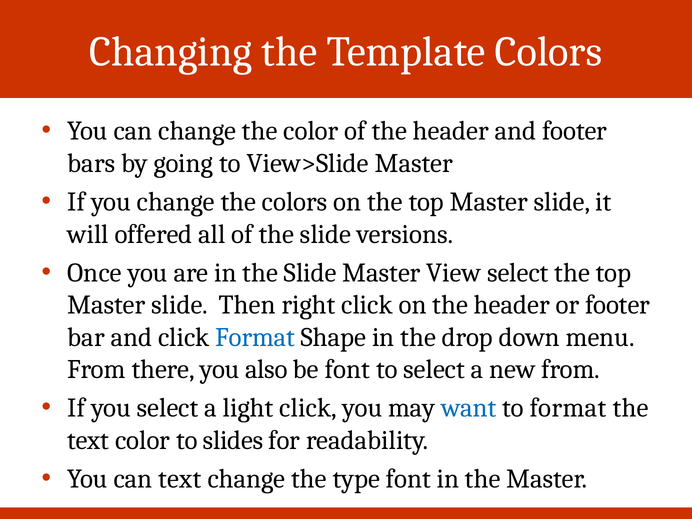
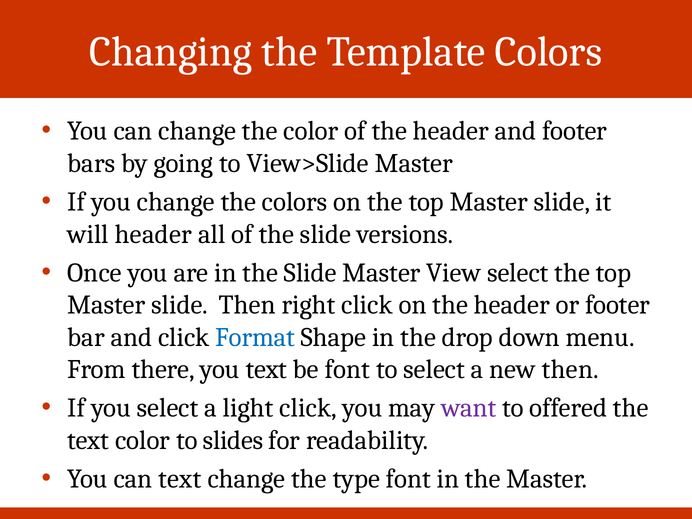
will offered: offered -> header (153, 234)
you also: also -> text (266, 370)
new from: from -> then (570, 370)
want colour: blue -> purple (469, 408)
to format: format -> offered (568, 408)
